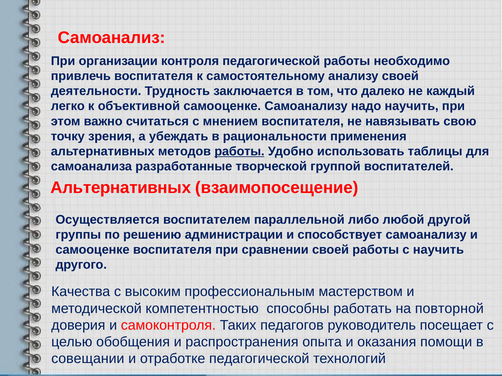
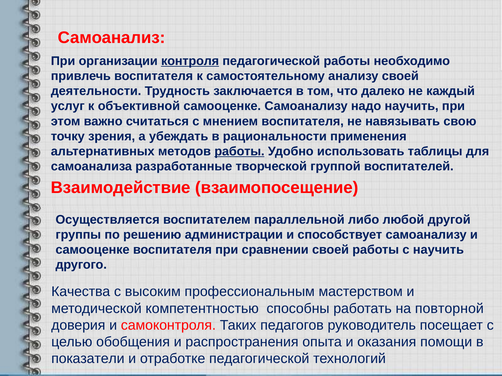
контроля underline: none -> present (190, 61)
легко: легко -> услуг (68, 106)
Альтернативных: Альтернативных -> Взаимодействие (121, 188)
совещании: совещании -> показатели (88, 359)
